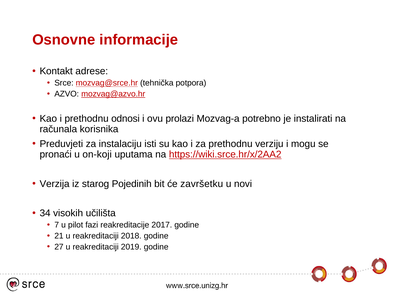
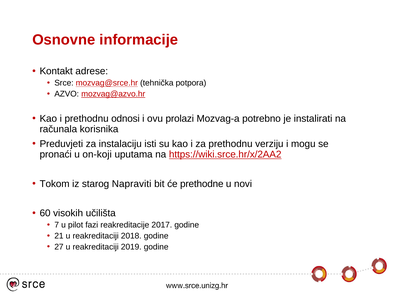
Verzija: Verzija -> Tokom (55, 184)
Pojedinih: Pojedinih -> Napraviti (132, 184)
završetku: završetku -> prethodne (202, 184)
34: 34 -> 60 (45, 213)
